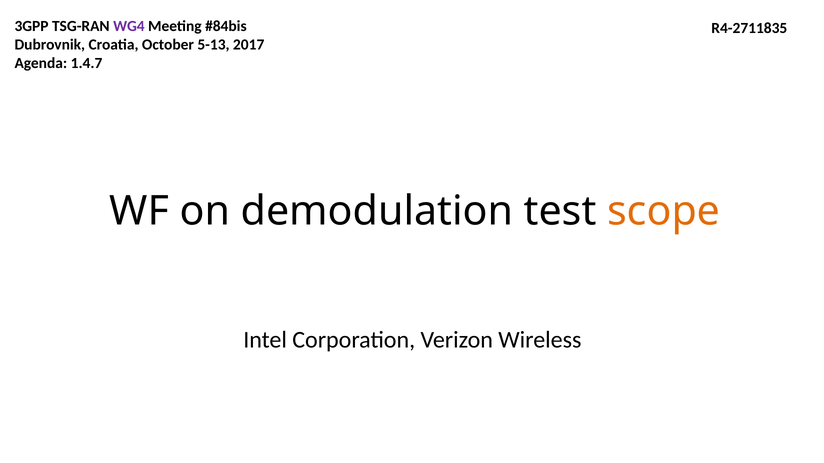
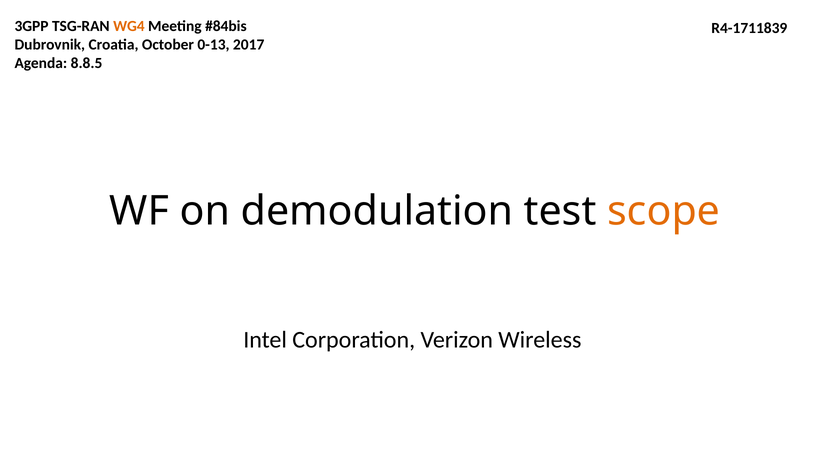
WG4 colour: purple -> orange (129, 26)
R4-2711835: R4-2711835 -> R4-1711839 (749, 28)
5-13: 5-13 -> 0-13 (213, 45)
1.4.7: 1.4.7 -> 8.8.5 (87, 63)
